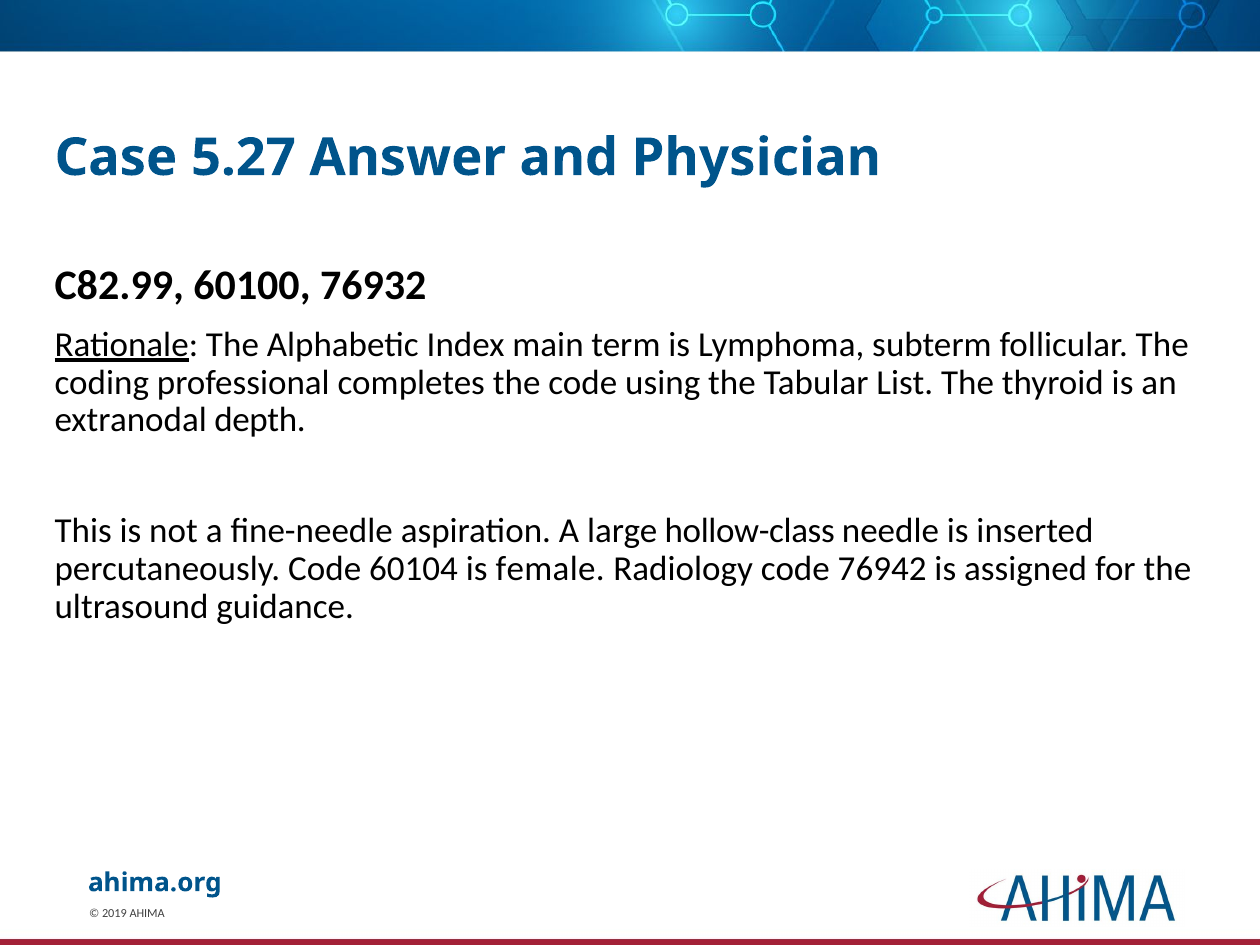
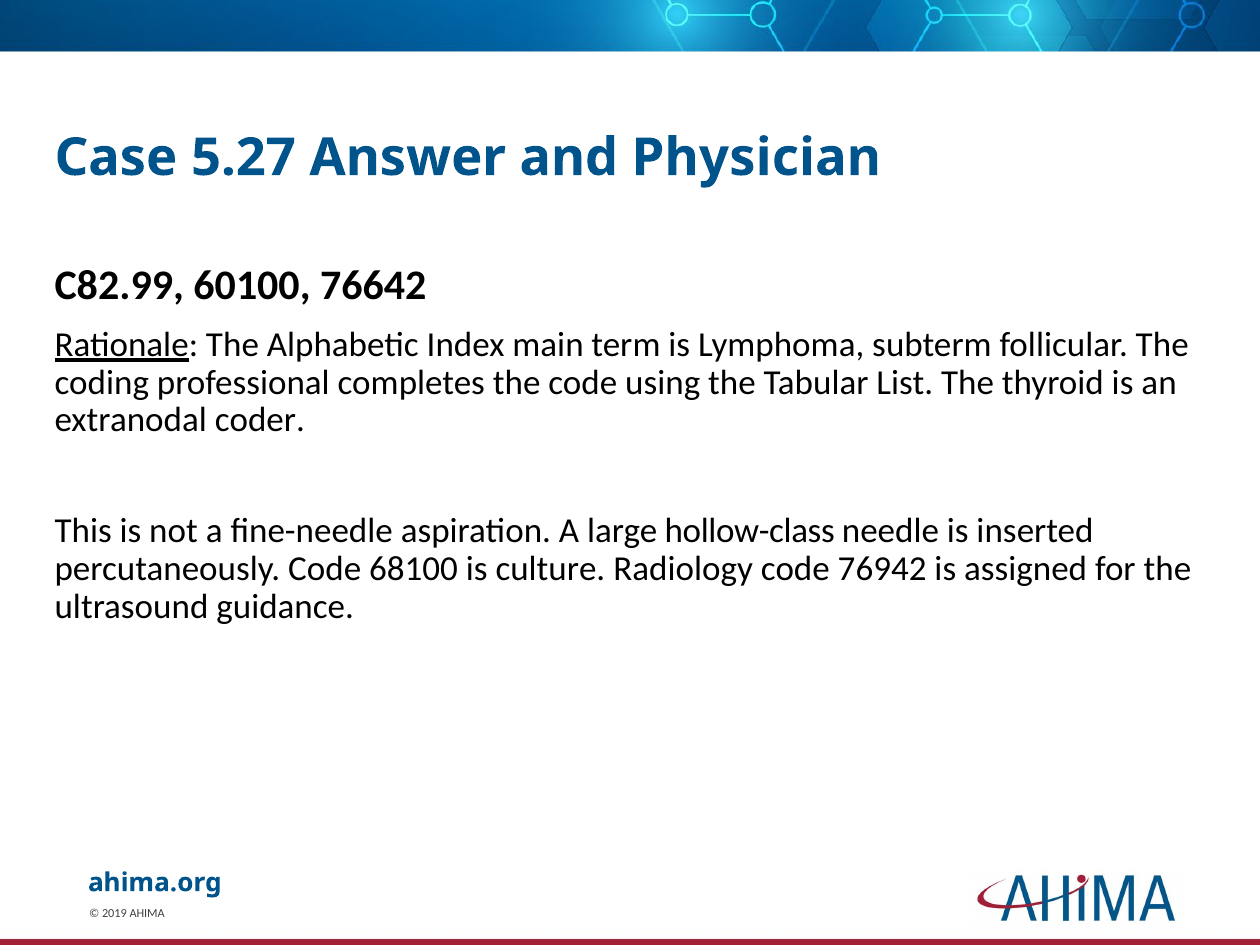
76932: 76932 -> 76642 (373, 286)
depth: depth -> coder (260, 420)
60104: 60104 -> 68100 (414, 569)
female: female -> culture (550, 569)
